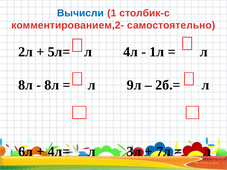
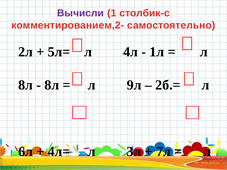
Вычисли colour: blue -> purple (80, 13)
